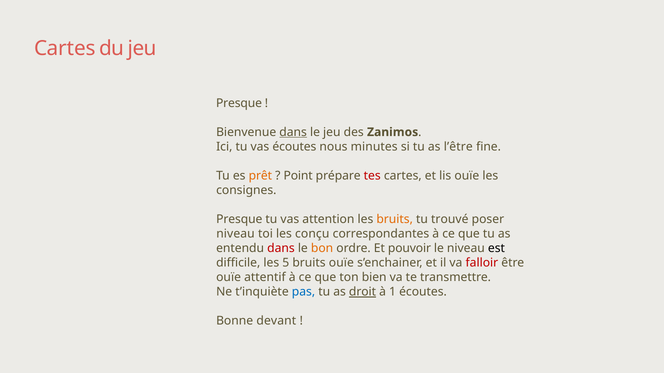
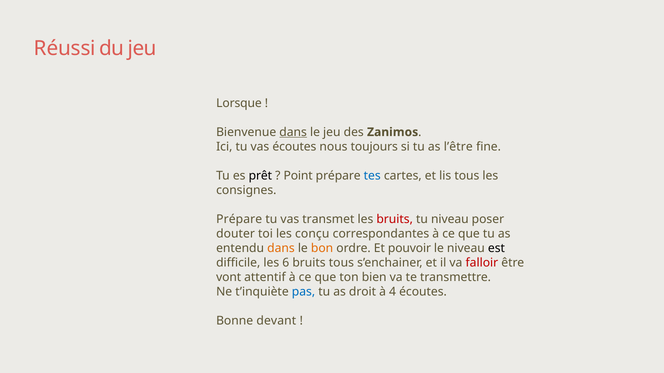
Cartes: Cartes -> Réussi (65, 48)
Presque: Presque -> Lorsque (239, 103)
minutes: minutes -> toujours (374, 147)
prêt colour: orange -> black (260, 176)
tes colour: red -> blue (372, 176)
lis ouïe: ouïe -> tous (467, 176)
Presque: Presque -> Prépare (239, 219)
attention: attention -> transmet (328, 219)
bruits colour: orange -> red (395, 219)
tu trouvé: trouvé -> niveau (450, 219)
niveau: niveau -> douter (236, 234)
dans colour: red -> orange (281, 249)
5: 5 -> 6 (286, 263)
bruits ouïe: ouïe -> tous (341, 263)
ouïe: ouïe -> vont (229, 278)
droit underline: present -> none (363, 292)
1: 1 -> 4 (393, 292)
